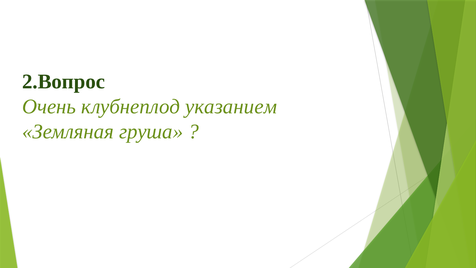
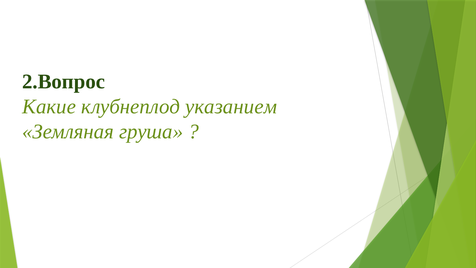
Очень: Очень -> Какие (49, 106)
